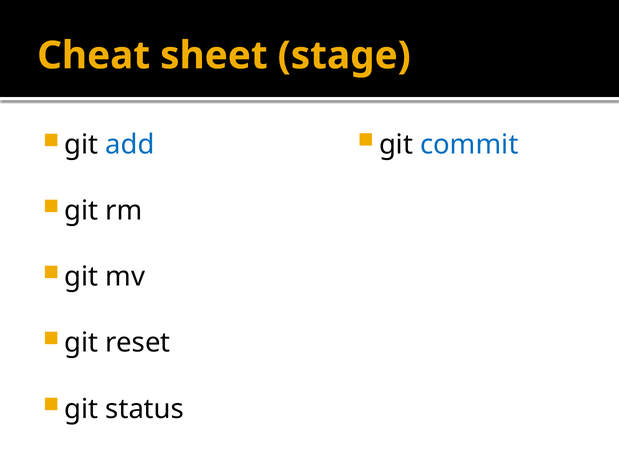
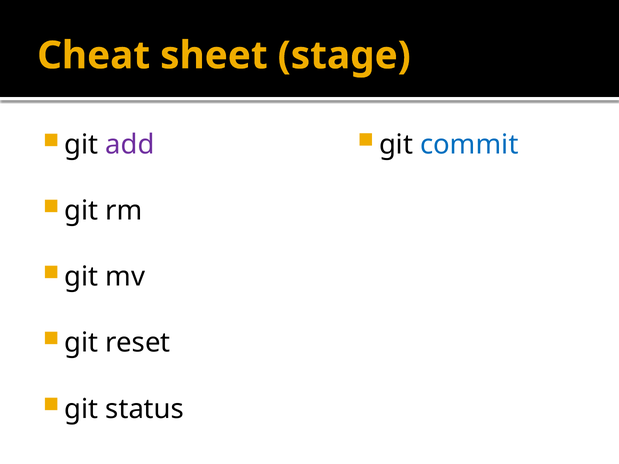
add colour: blue -> purple (130, 145)
